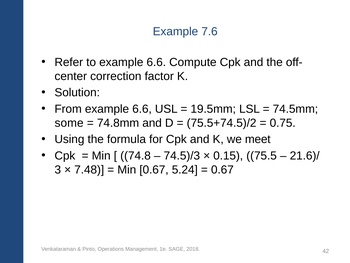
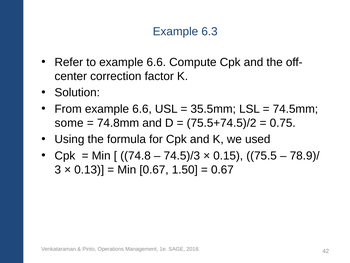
7.6: 7.6 -> 6.3 (209, 31)
19.5mm: 19.5mm -> 35.5mm (213, 109)
meet: meet -> used (258, 139)
21.6)/: 21.6)/ -> 78.9)/ (305, 155)
7.48: 7.48 -> 0.13 (89, 169)
5.24: 5.24 -> 1.50 (185, 169)
